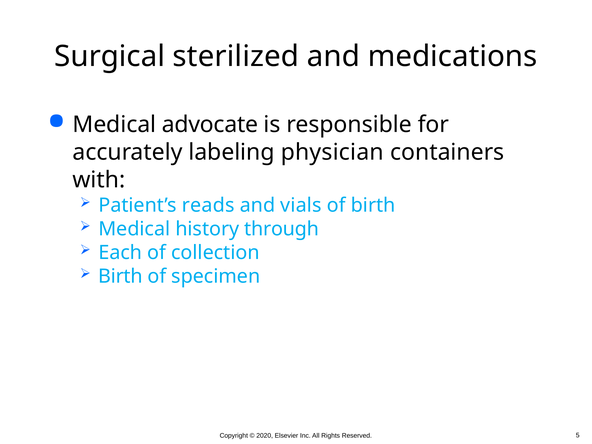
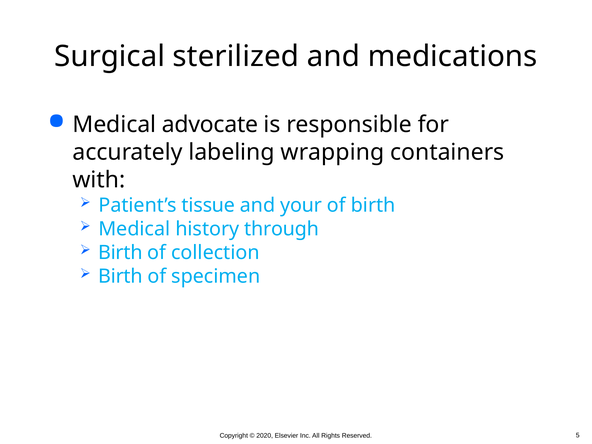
physician: physician -> wrapping (332, 152)
reads: reads -> tissue (208, 205)
vials: vials -> your (301, 205)
Each: Each -> Birth (120, 253)
